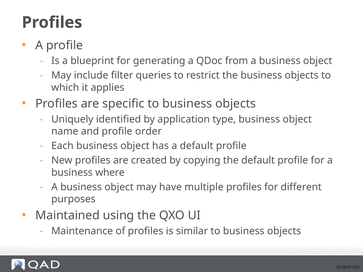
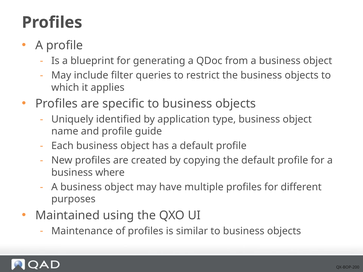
order: order -> guide (148, 132)
